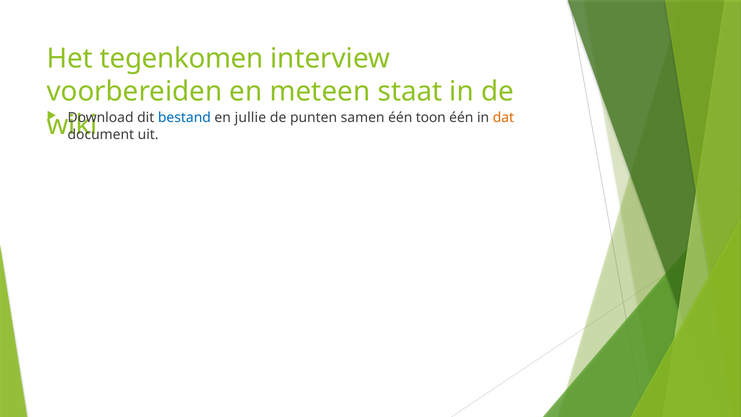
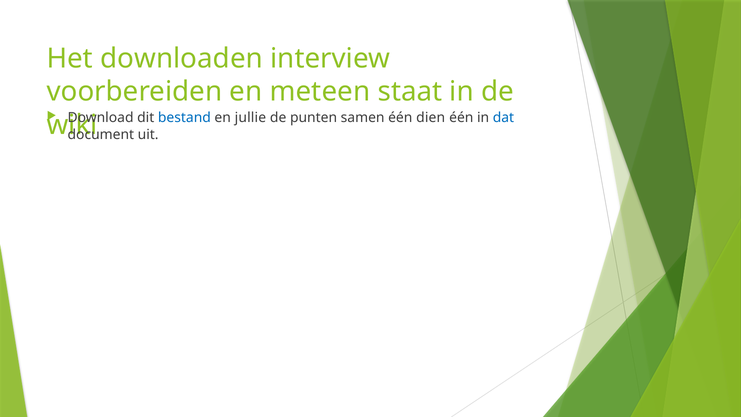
tegenkomen: tegenkomen -> downloaden (182, 58)
toon: toon -> dien (431, 118)
dat colour: orange -> blue (503, 118)
